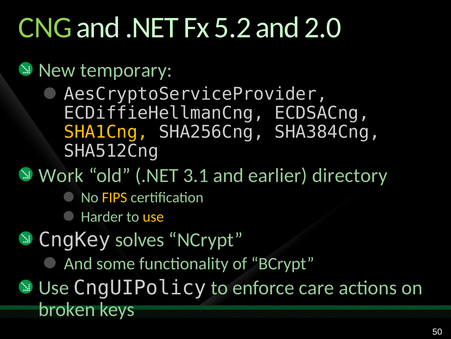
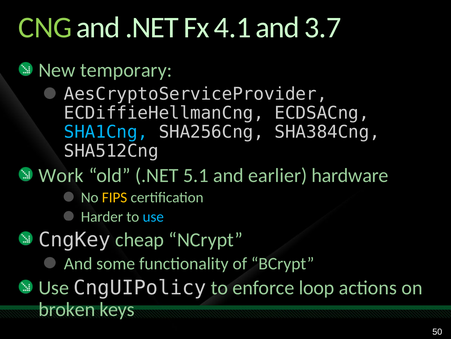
5.2: 5.2 -> 4.1 (233, 27)
2.0: 2.0 -> 3.7 (323, 27)
SHA1Cng colour: yellow -> light blue (106, 132)
3.1: 3.1 -> 5.1 (196, 175)
directory: directory -> hardware (350, 175)
use colour: yellow -> light blue (153, 216)
solves: solves -> cheap (140, 239)
care: care -> loop (317, 287)
